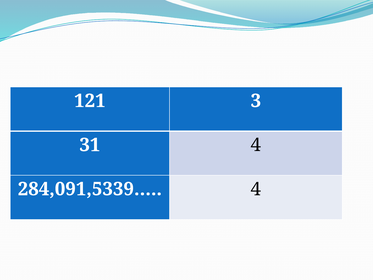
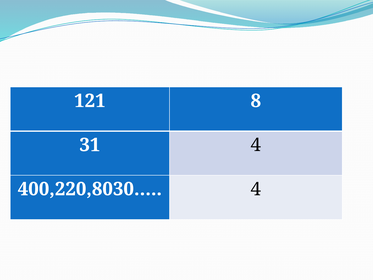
3: 3 -> 8 (256, 101)
284,091,5339…: 284,091,5339… -> 400,220,8030… (90, 189)
